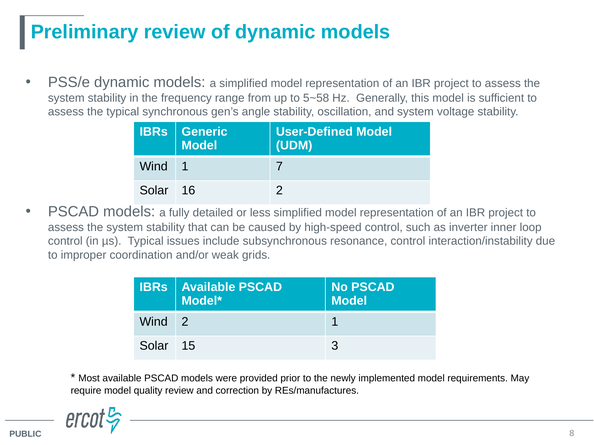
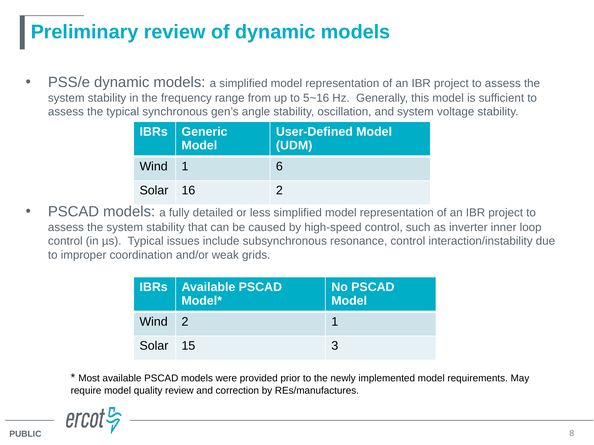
5~58: 5~58 -> 5~16 (316, 98)
7: 7 -> 6 (279, 167)
